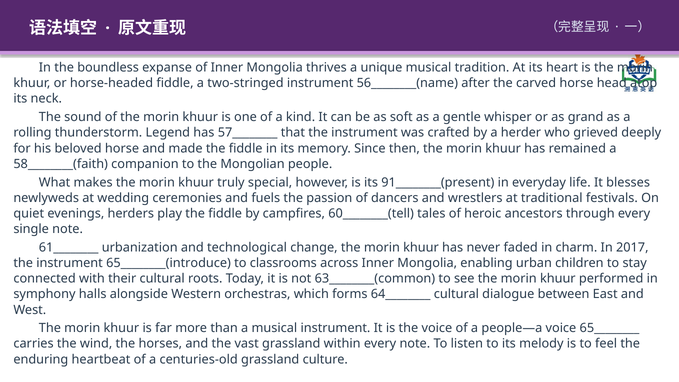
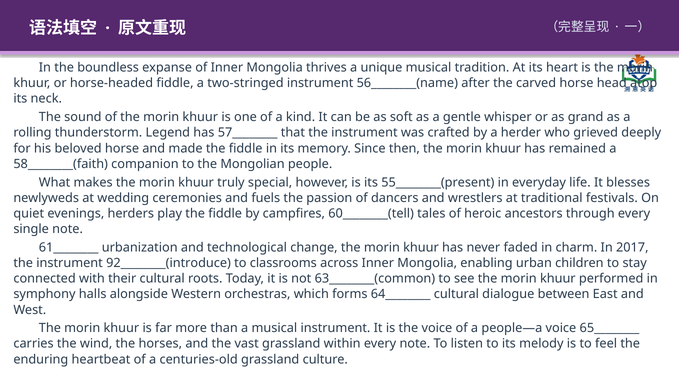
91________(present: 91________(present -> 55________(present (438, 182)
65________(introduce: 65________(introduce -> 92________(introduce (169, 263)
